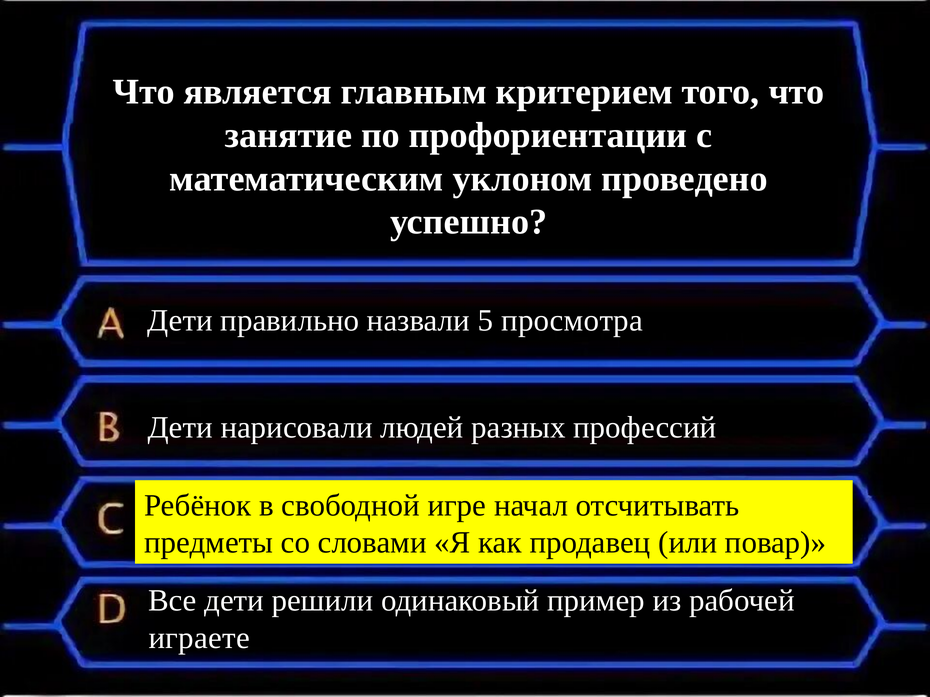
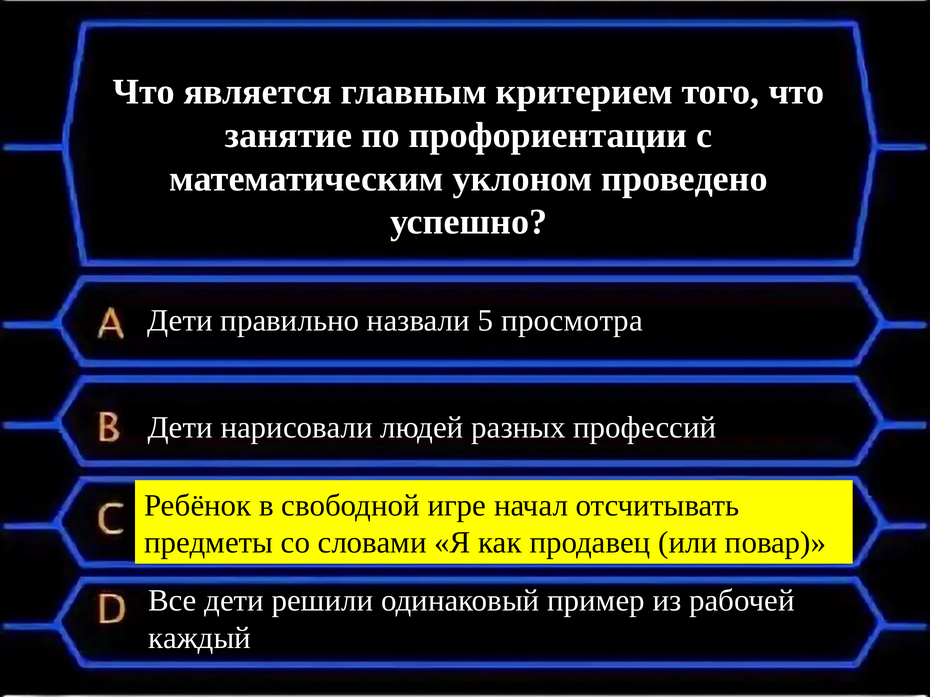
играете: играете -> каждый (199, 638)
